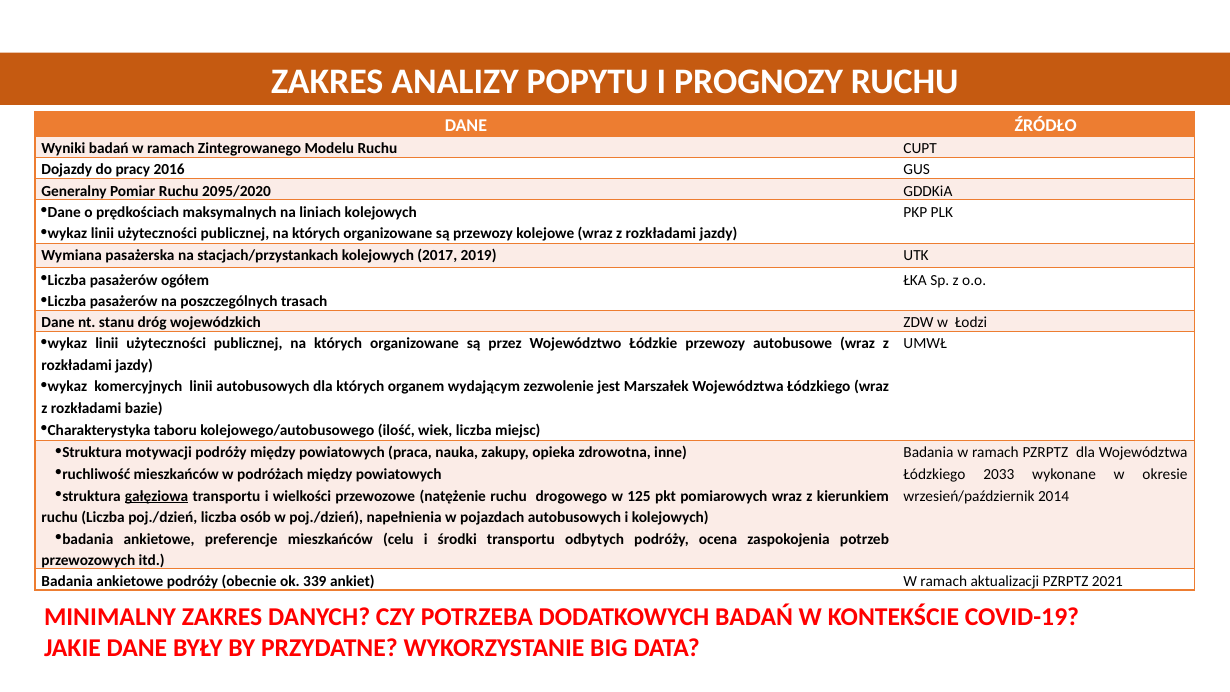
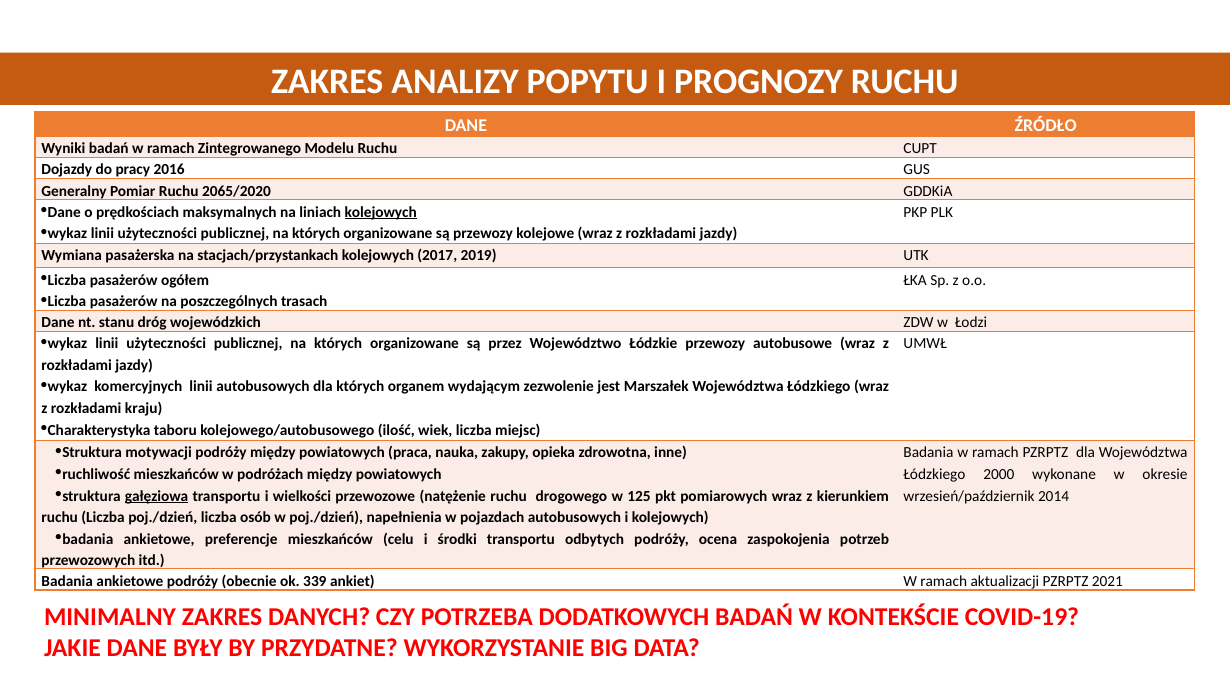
2095/2020: 2095/2020 -> 2065/2020 (236, 191)
kolejowych underline: none -> present (381, 212)
bazie: bazie -> kraju (144, 408)
2033: 2033 -> 2000 (999, 474)
